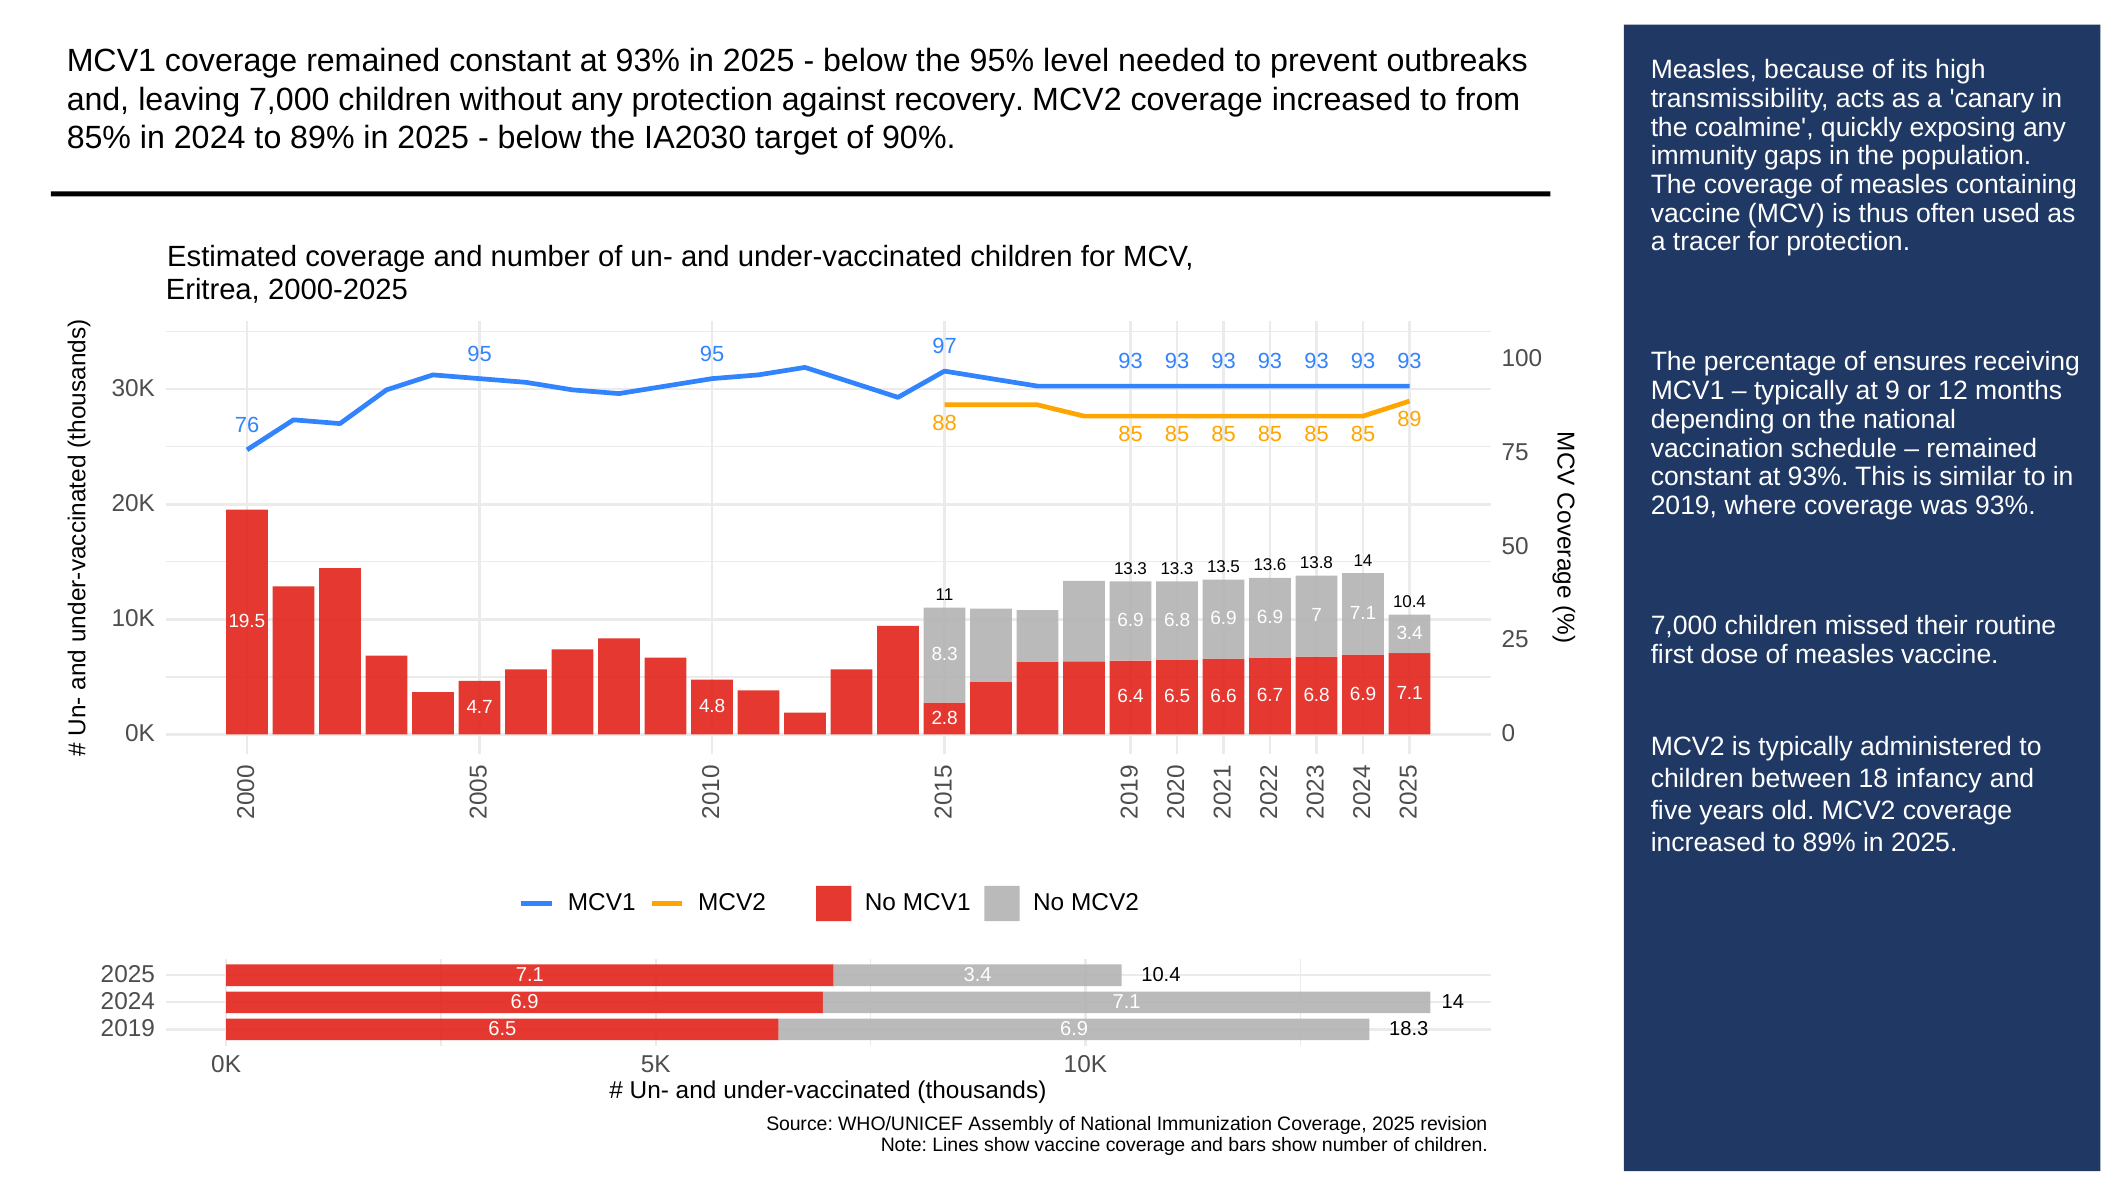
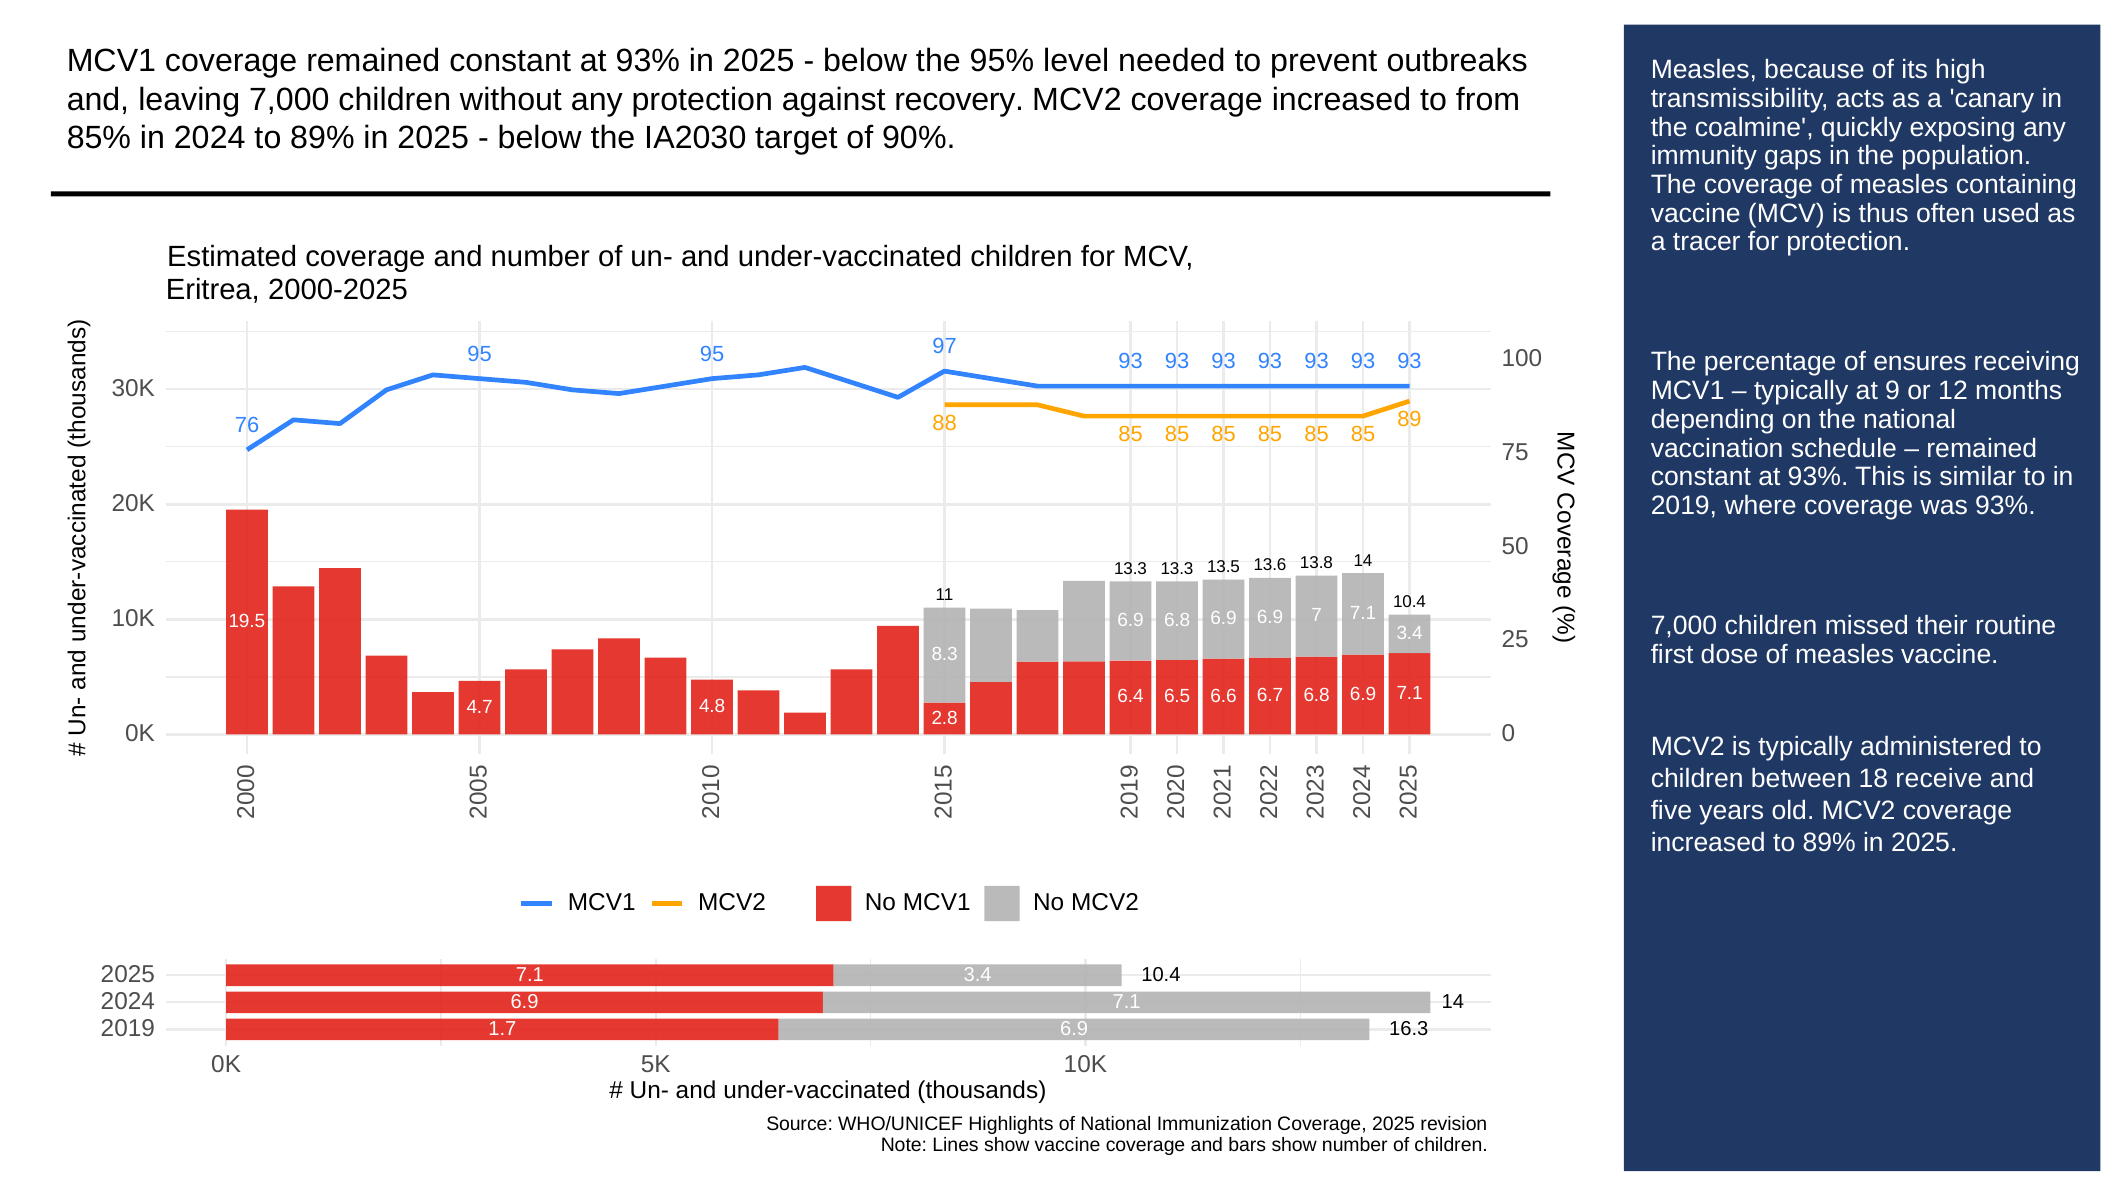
infancy: infancy -> receive (1939, 779)
6.5: 6.5 -> 1.7 (502, 1029)
18.3: 18.3 -> 16.3 (1409, 1029)
Assembly: Assembly -> Highlights (1011, 1124)
